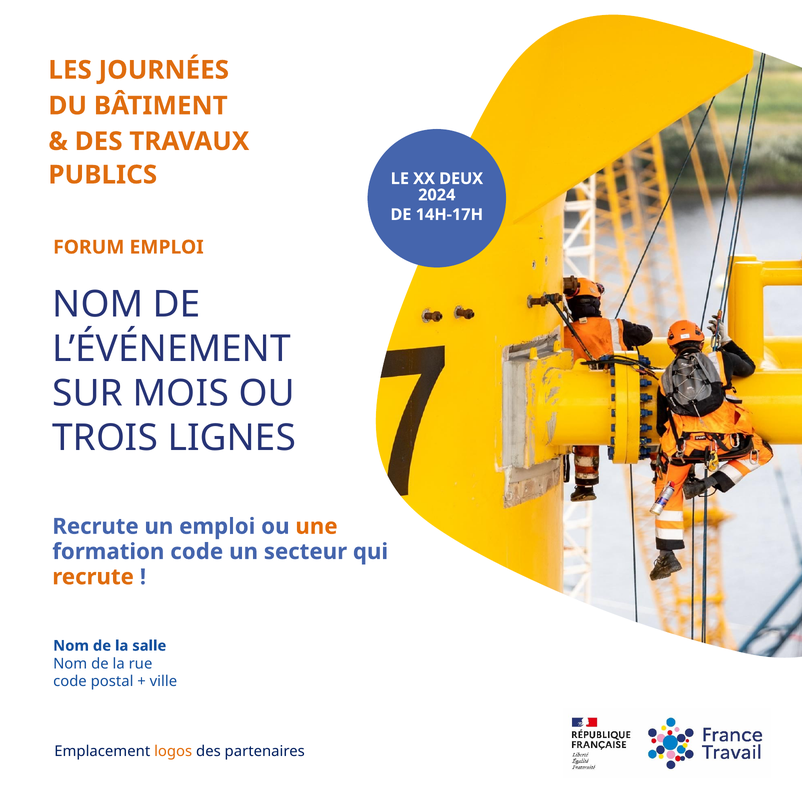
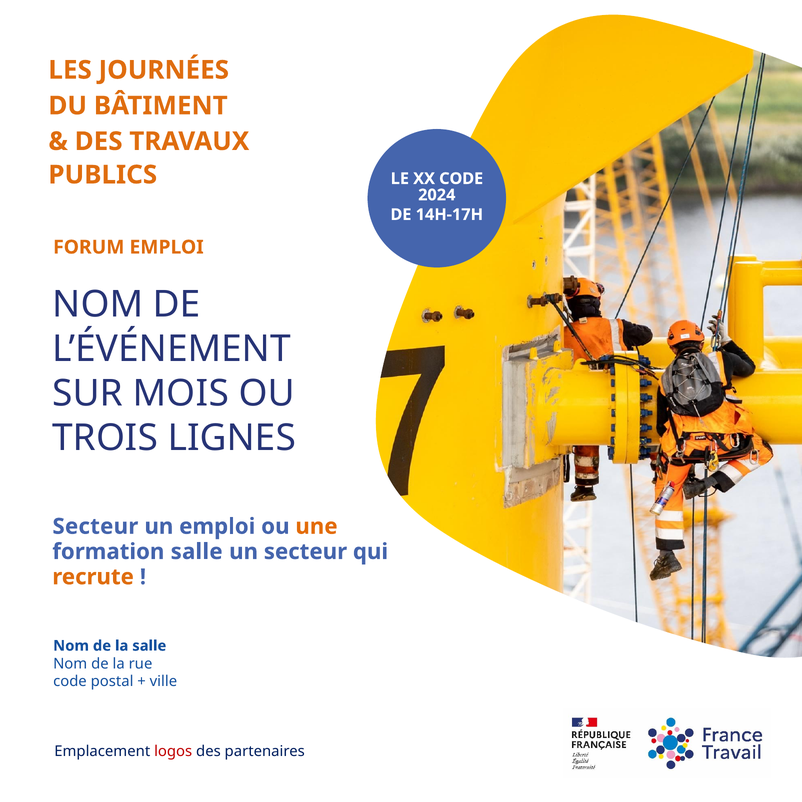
XX DEUX: DEUX -> CODE (461, 179)
Recrute: Recrute -> Secteur (95, 526)
formation code: code -> salle (197, 552)
logos colour: orange -> red (173, 751)
